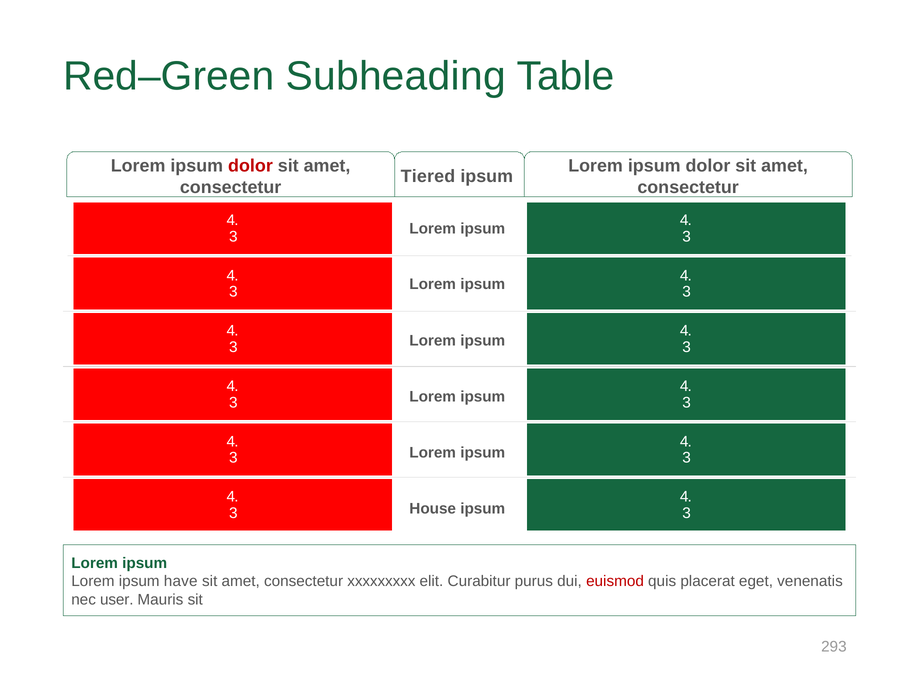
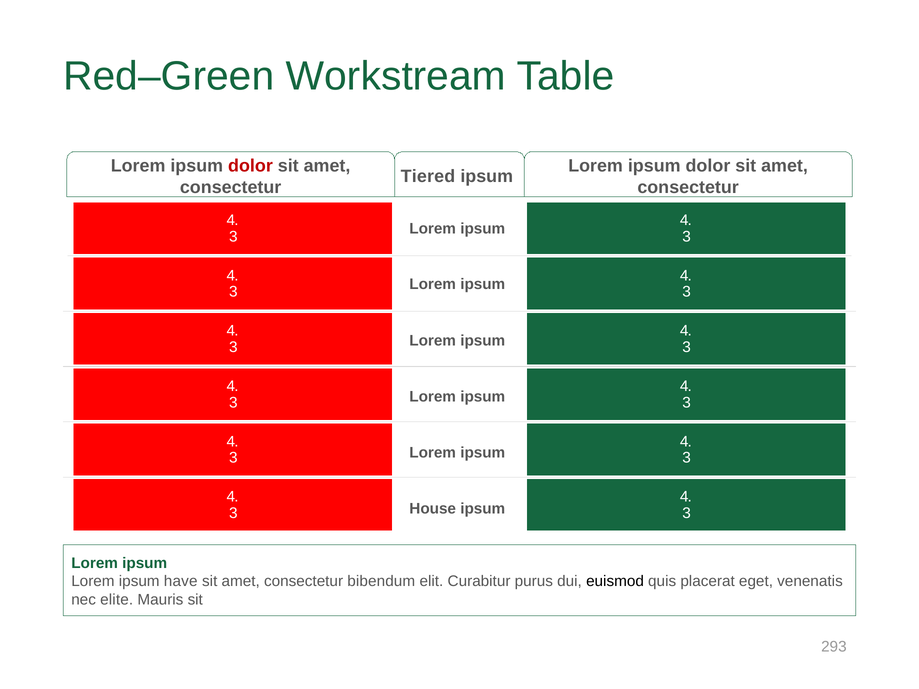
Subheading: Subheading -> Workstream (396, 76)
xxxxxxxxx: xxxxxxxxx -> bibendum (381, 582)
euismod colour: red -> black (615, 582)
user: user -> elite (117, 600)
